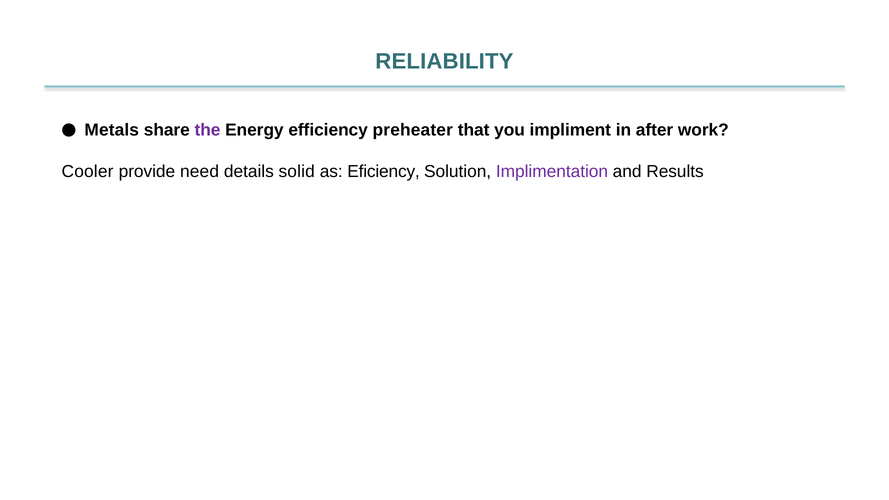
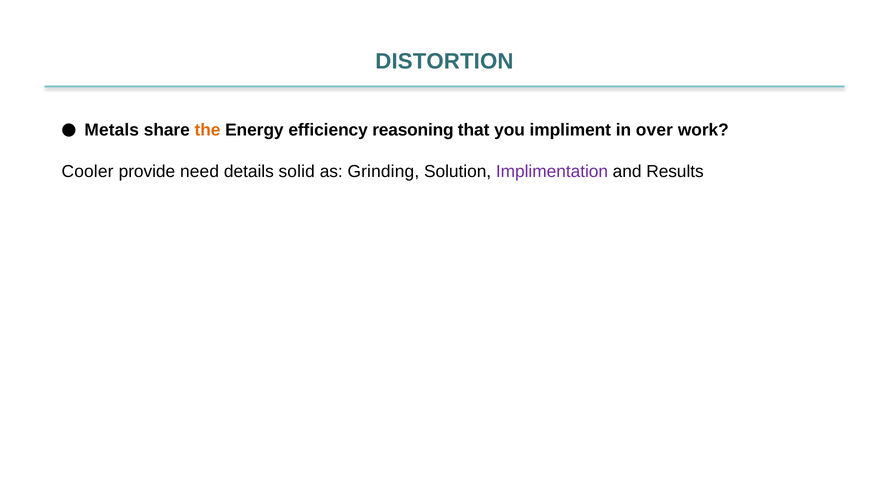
RELIABILITY: RELIABILITY -> DISTORTION (444, 62)
the colour: purple -> orange (208, 130)
preheater: preheater -> reasoning (413, 130)
after: after -> over (654, 130)
Eficiency: Eficiency -> Grinding (383, 172)
